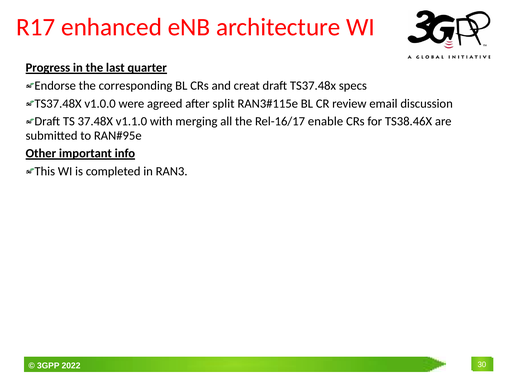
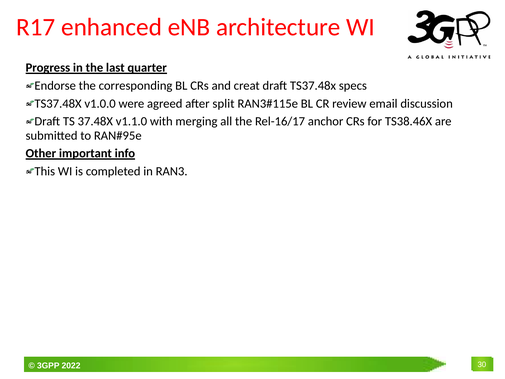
enable: enable -> anchor (326, 121)
